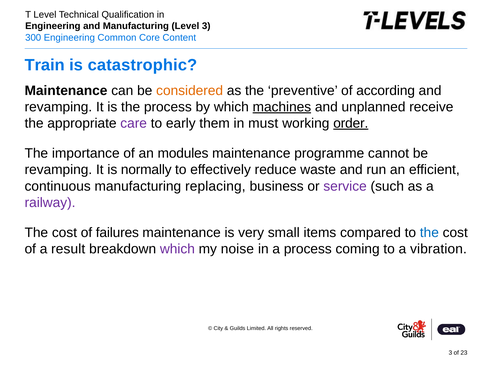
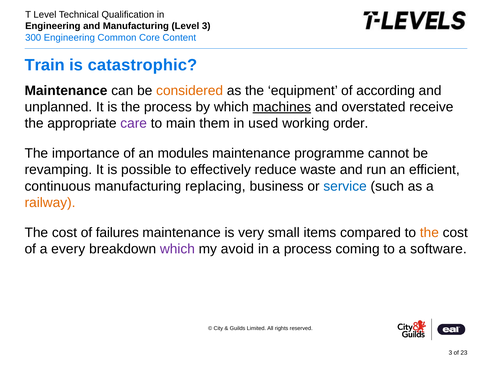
preventive: preventive -> equipment (303, 91)
revamping: revamping -> unplanned (58, 107)
unplanned: unplanned -> overstated (374, 107)
early: early -> main (181, 123)
must: must -> used (263, 123)
order underline: present -> none (351, 123)
normally: normally -> possible (146, 170)
service colour: purple -> blue (345, 186)
railway colour: purple -> orange (50, 203)
the colour: blue -> orange (429, 233)
result: result -> every (68, 249)
noise: noise -> avoid (237, 249)
vibration: vibration -> software (438, 249)
